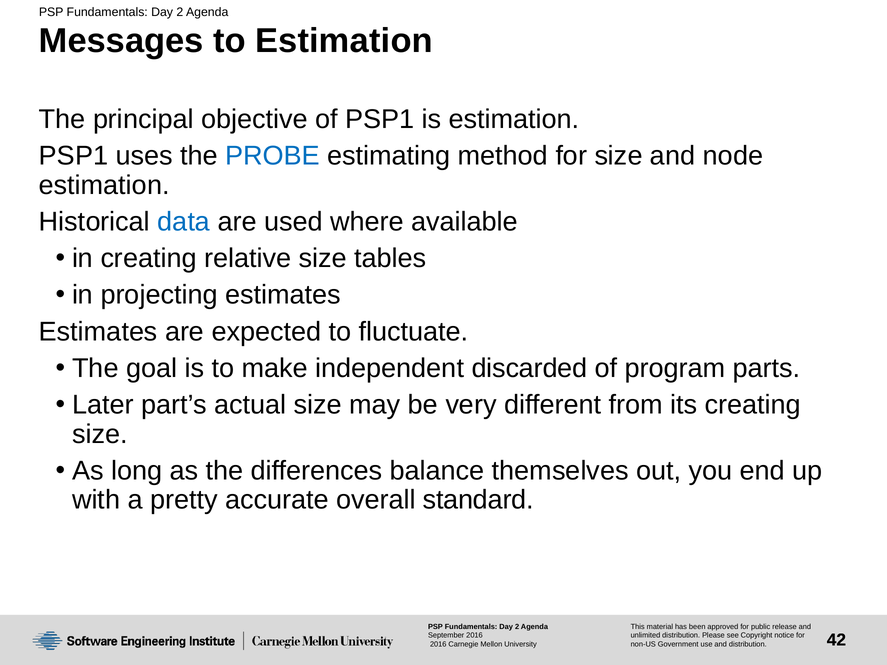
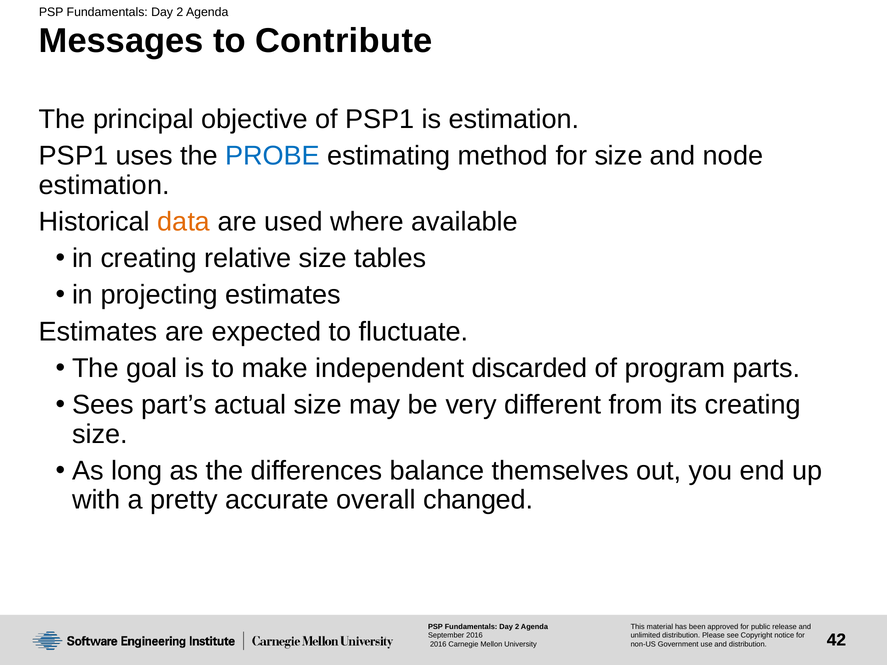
to Estimation: Estimation -> Contribute (344, 41)
data colour: blue -> orange (184, 222)
Later: Later -> Sees (103, 405)
standard: standard -> changed (478, 500)
